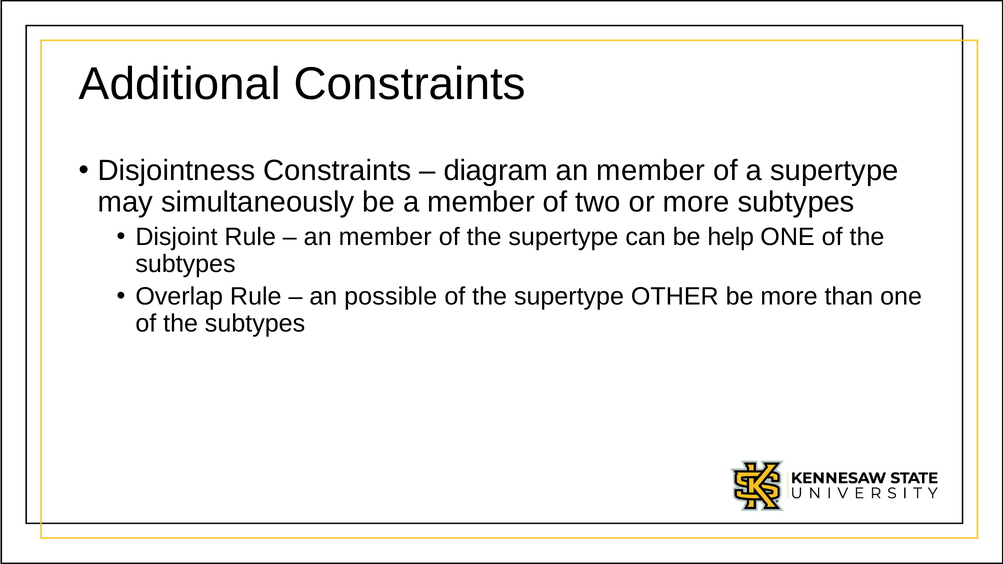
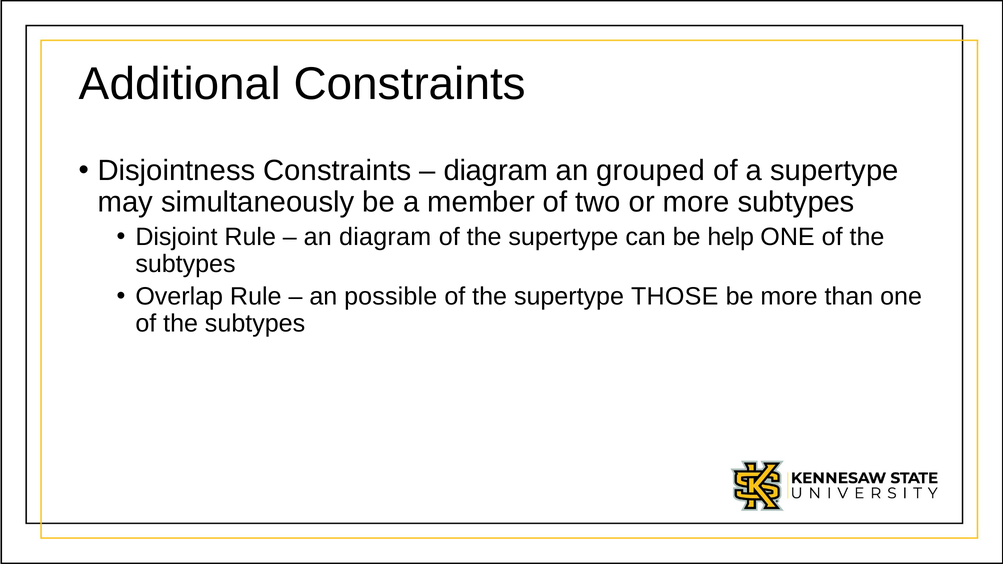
member: member -> grouped (651, 171)
member: member -> diagram (385, 237)
OTHER: OTHER -> THOSE (675, 296)
